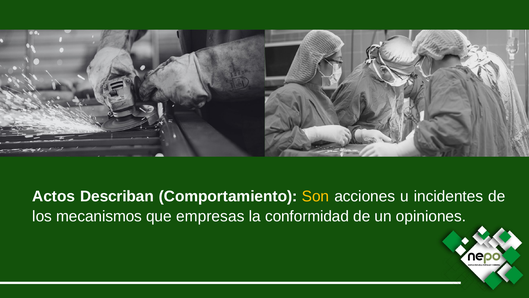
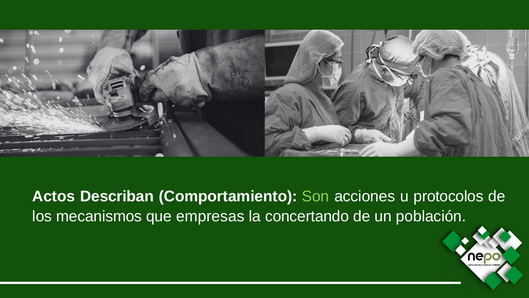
Son colour: yellow -> light green (316, 196)
incidentes: incidentes -> protocolos (449, 196)
conformidad: conformidad -> concertando (307, 216)
opiniones: opiniones -> población (431, 216)
